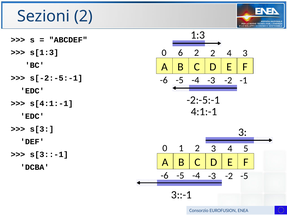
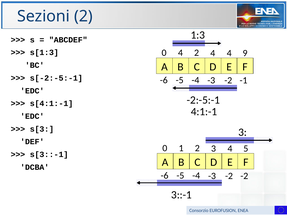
0 6: 6 -> 4 (180, 53)
2 2: 2 -> 4 (213, 53)
4 3: 3 -> 9 (245, 53)
-2 -5: -5 -> -2 (244, 176)
